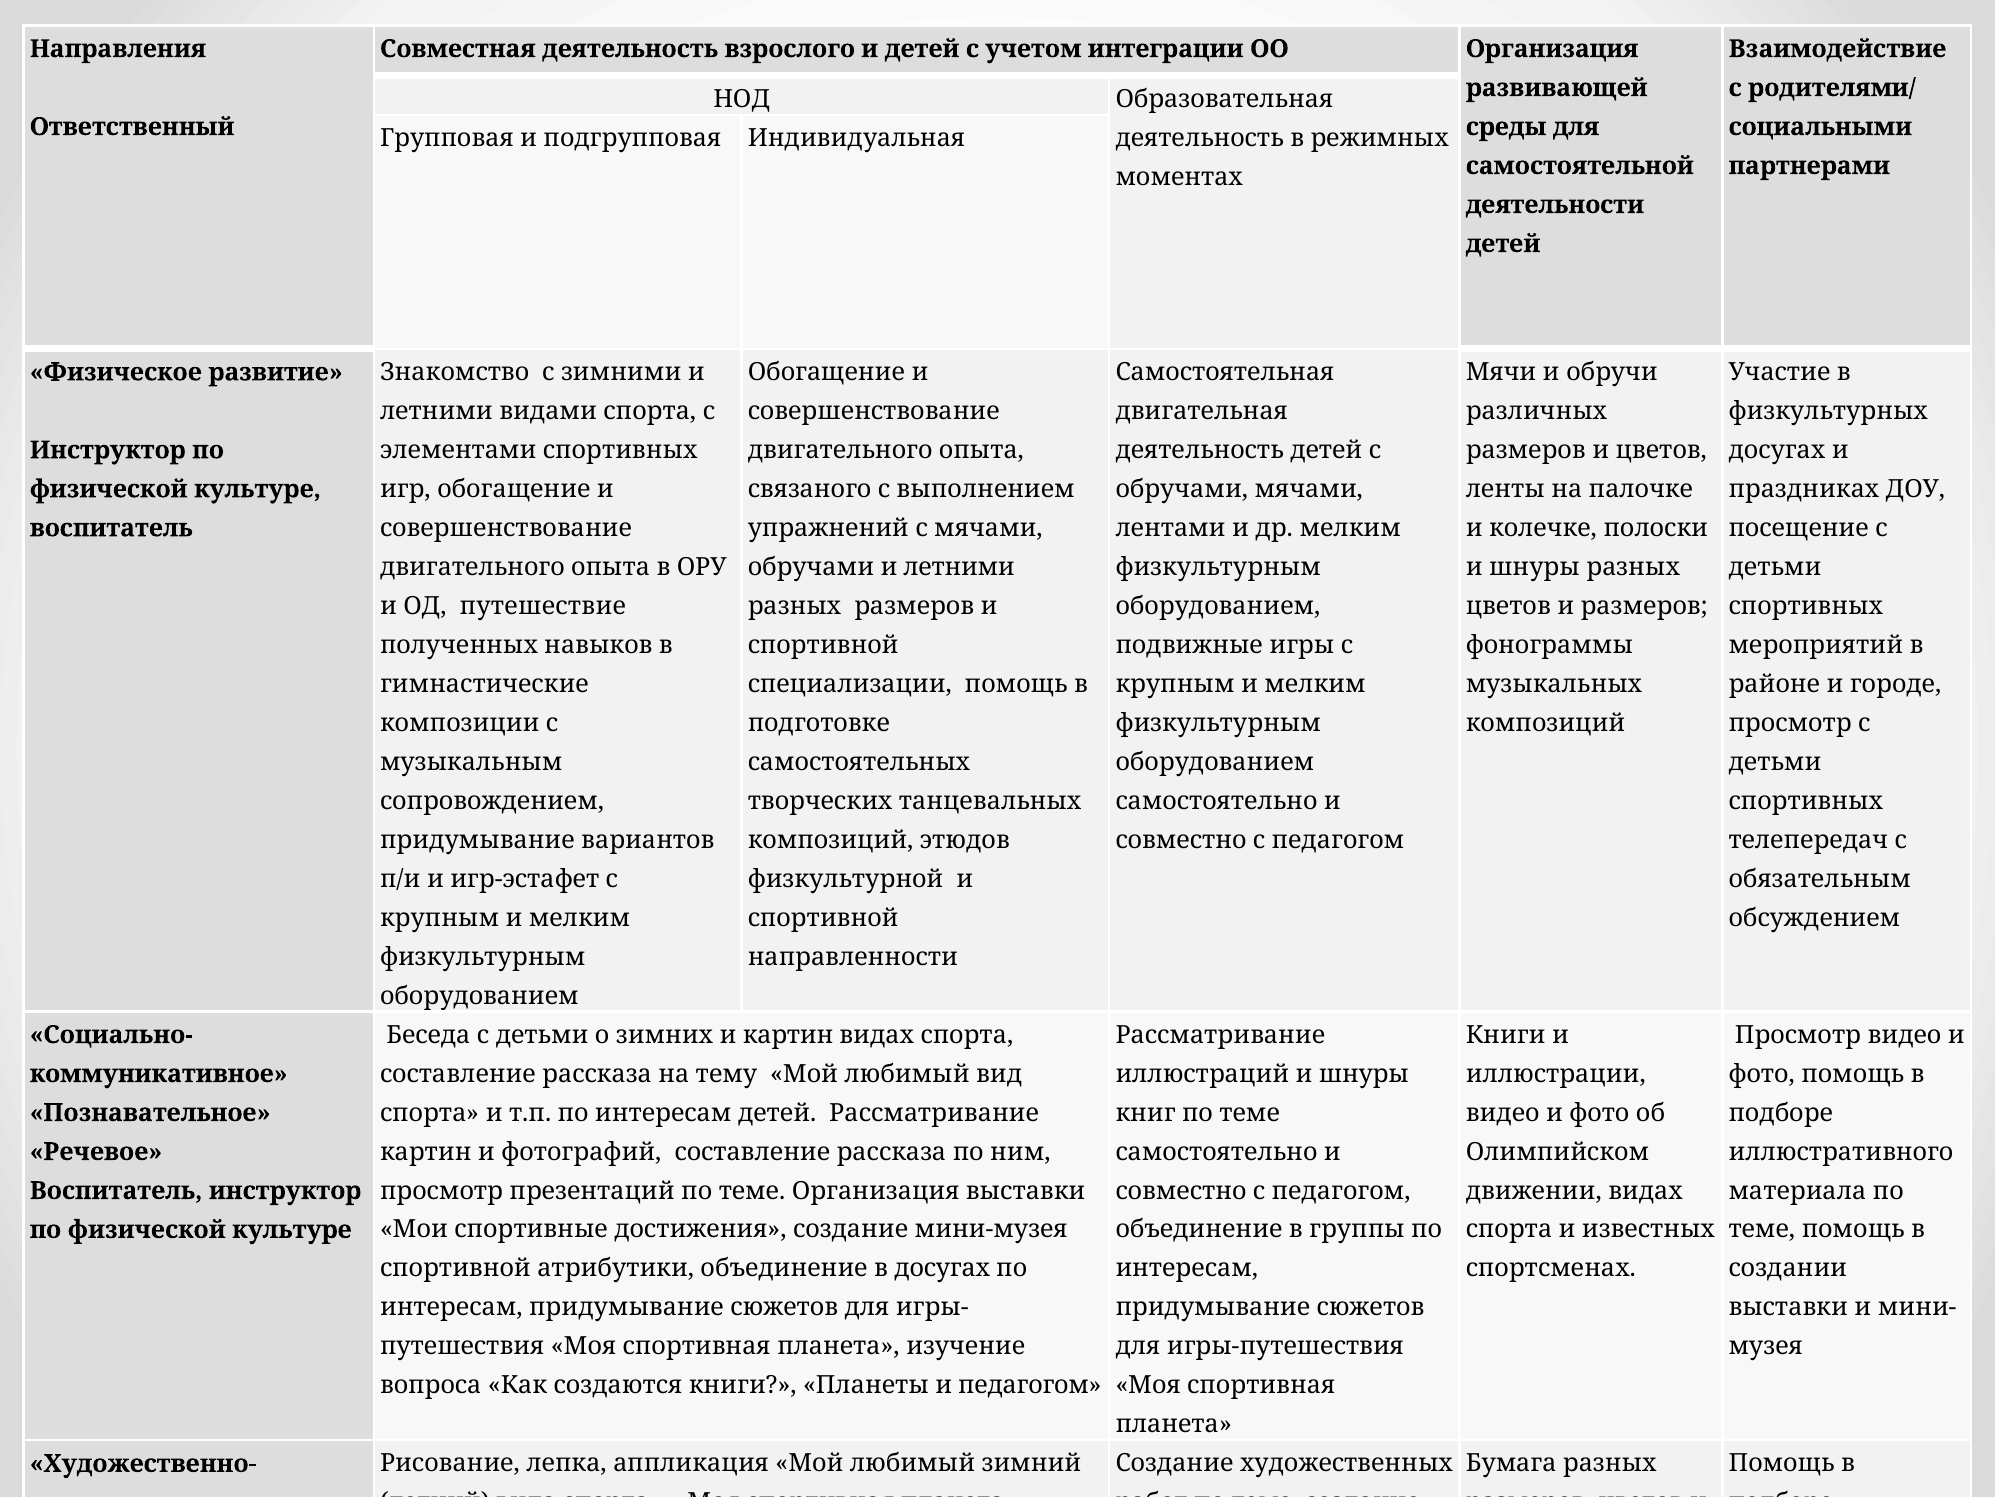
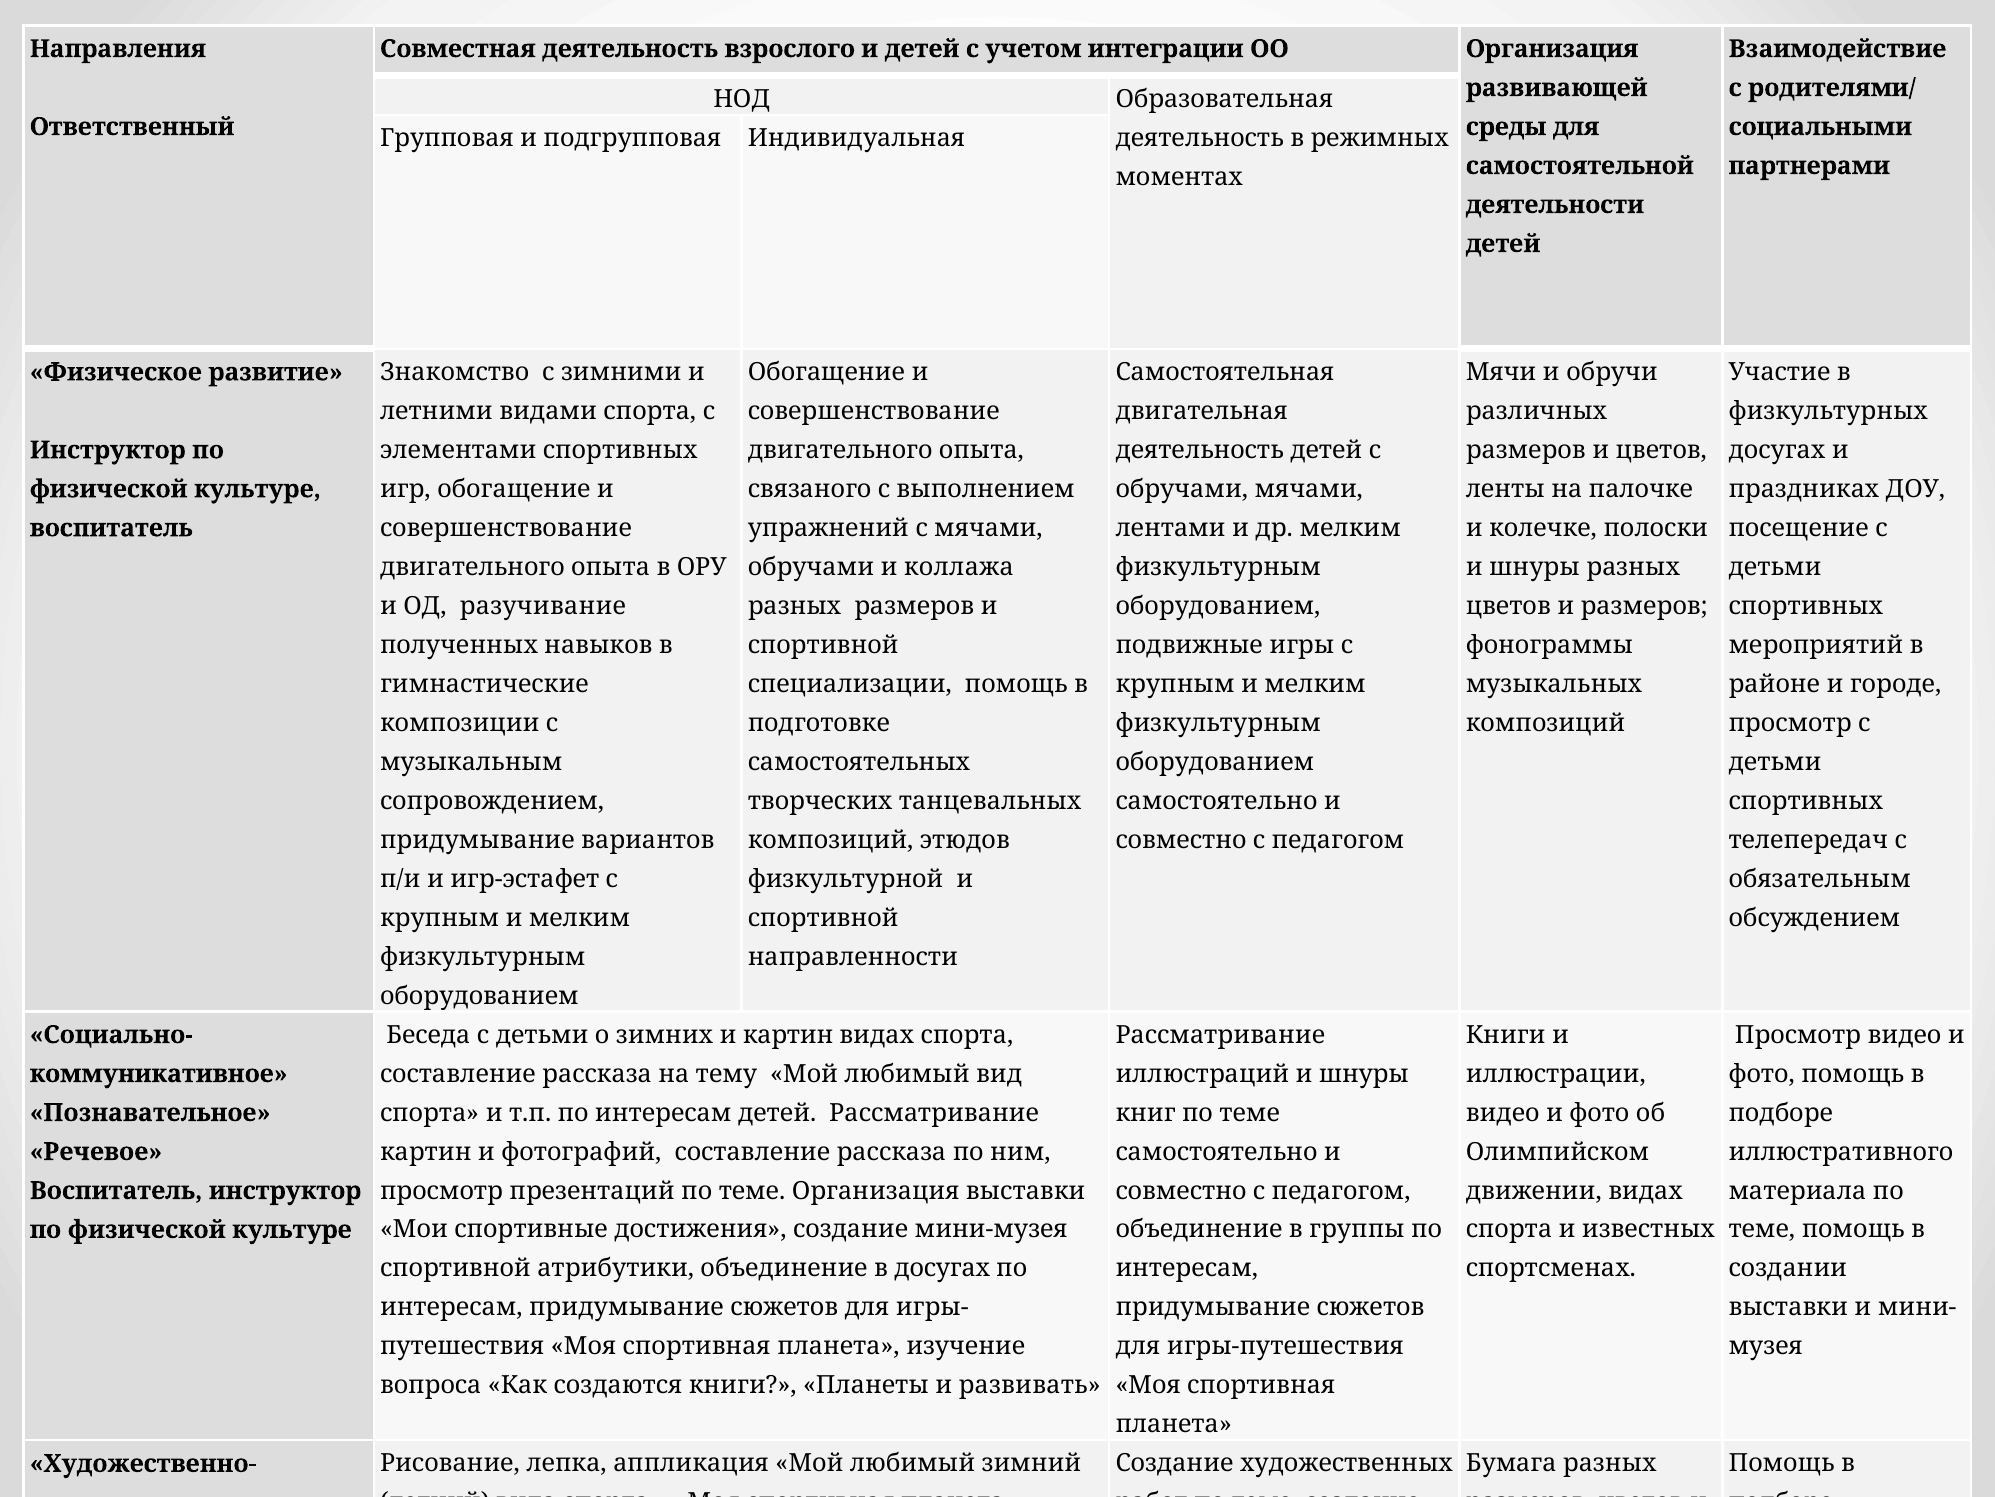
обручами и летними: летними -> коллажа (959, 567)
ОД путешествие: путешествие -> разучивание (543, 606)
и педагогом: педагогом -> развивать (1030, 1385)
